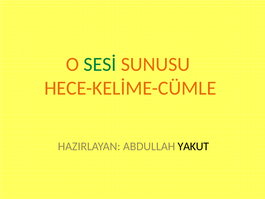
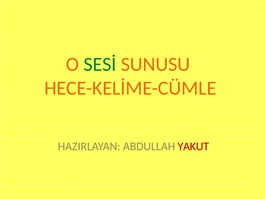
YAKUT colour: black -> red (193, 146)
